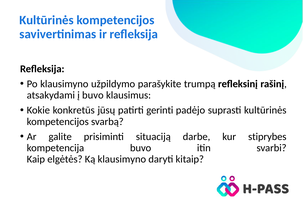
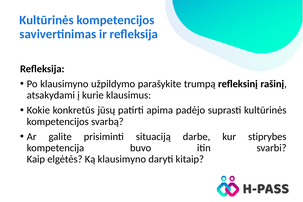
į buvo: buvo -> kurie (93, 95)
gerinti: gerinti -> apima (160, 110)
